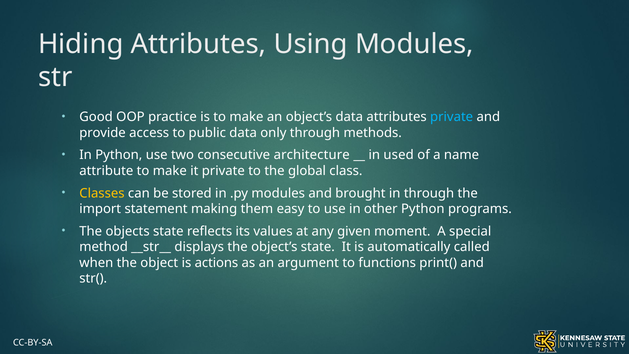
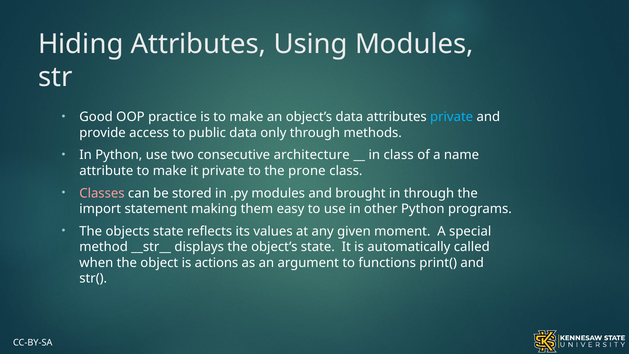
in used: used -> class (399, 155)
global: global -> prone (307, 171)
Classes colour: yellow -> pink (102, 193)
